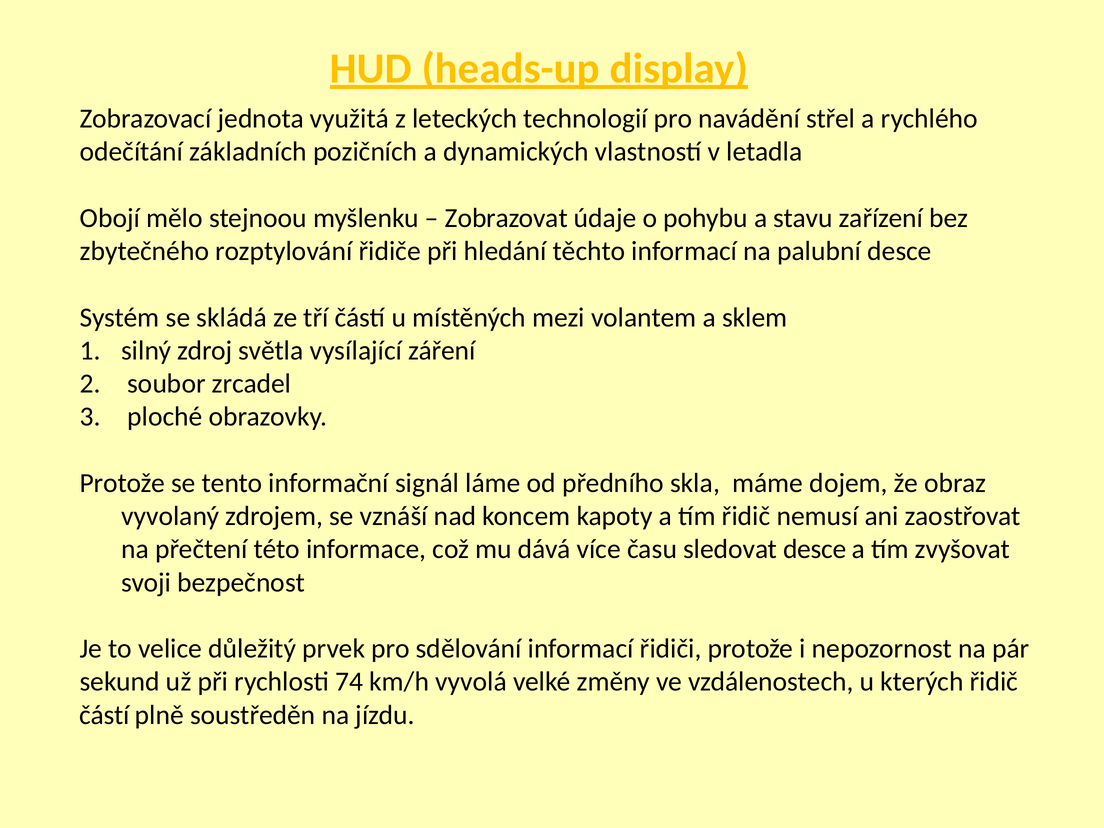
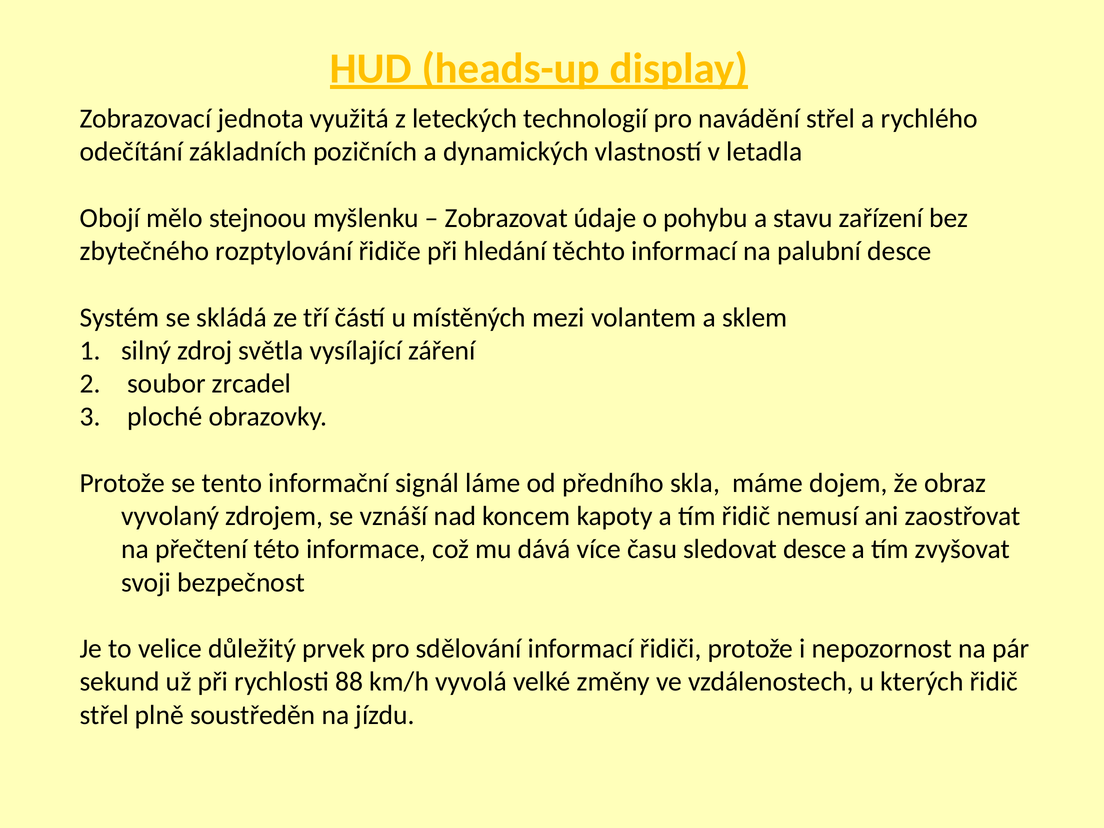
74: 74 -> 88 (349, 682)
částí: částí -> střel (104, 715)
